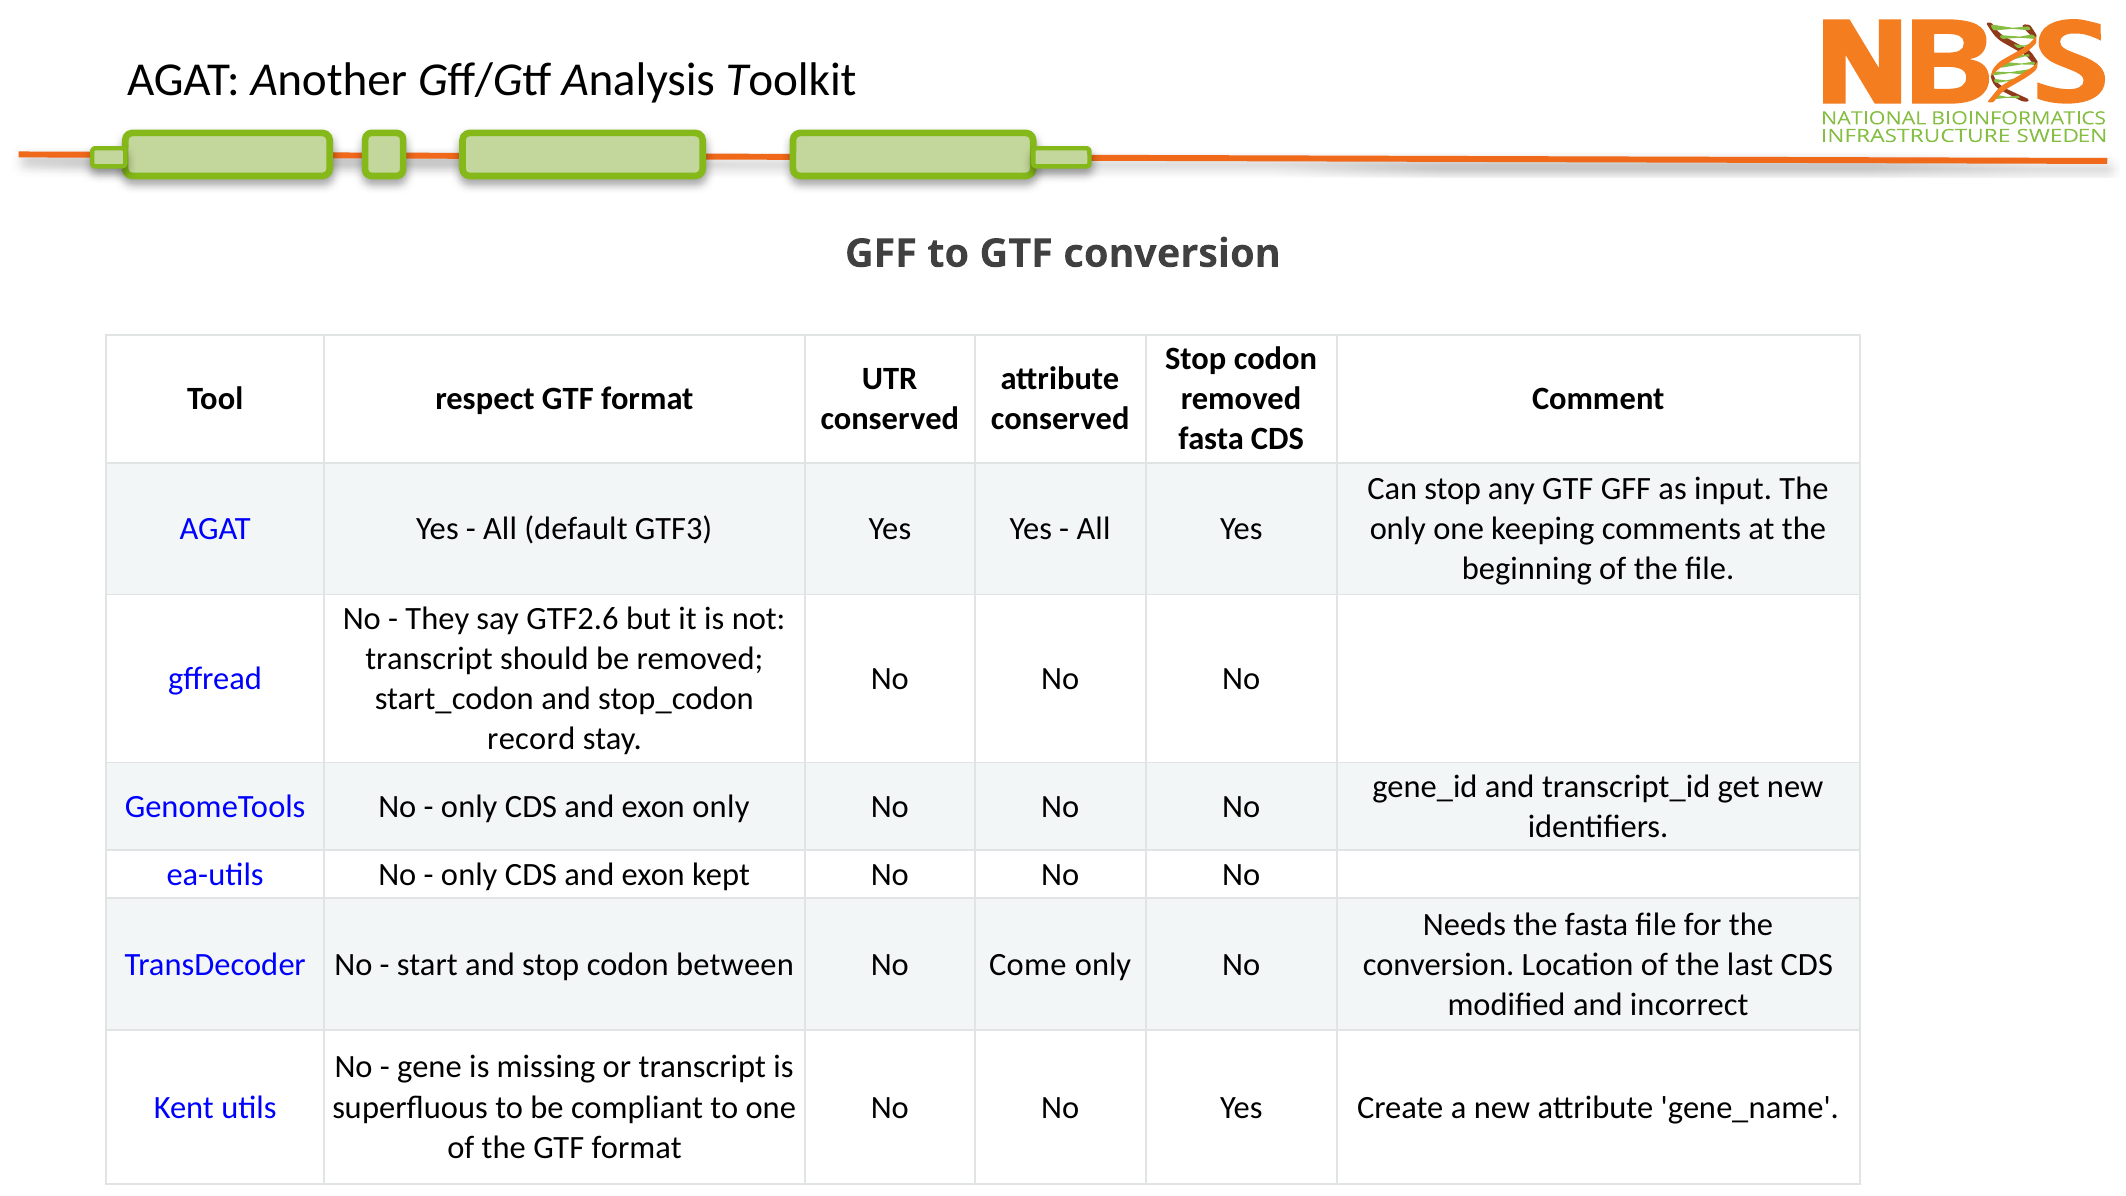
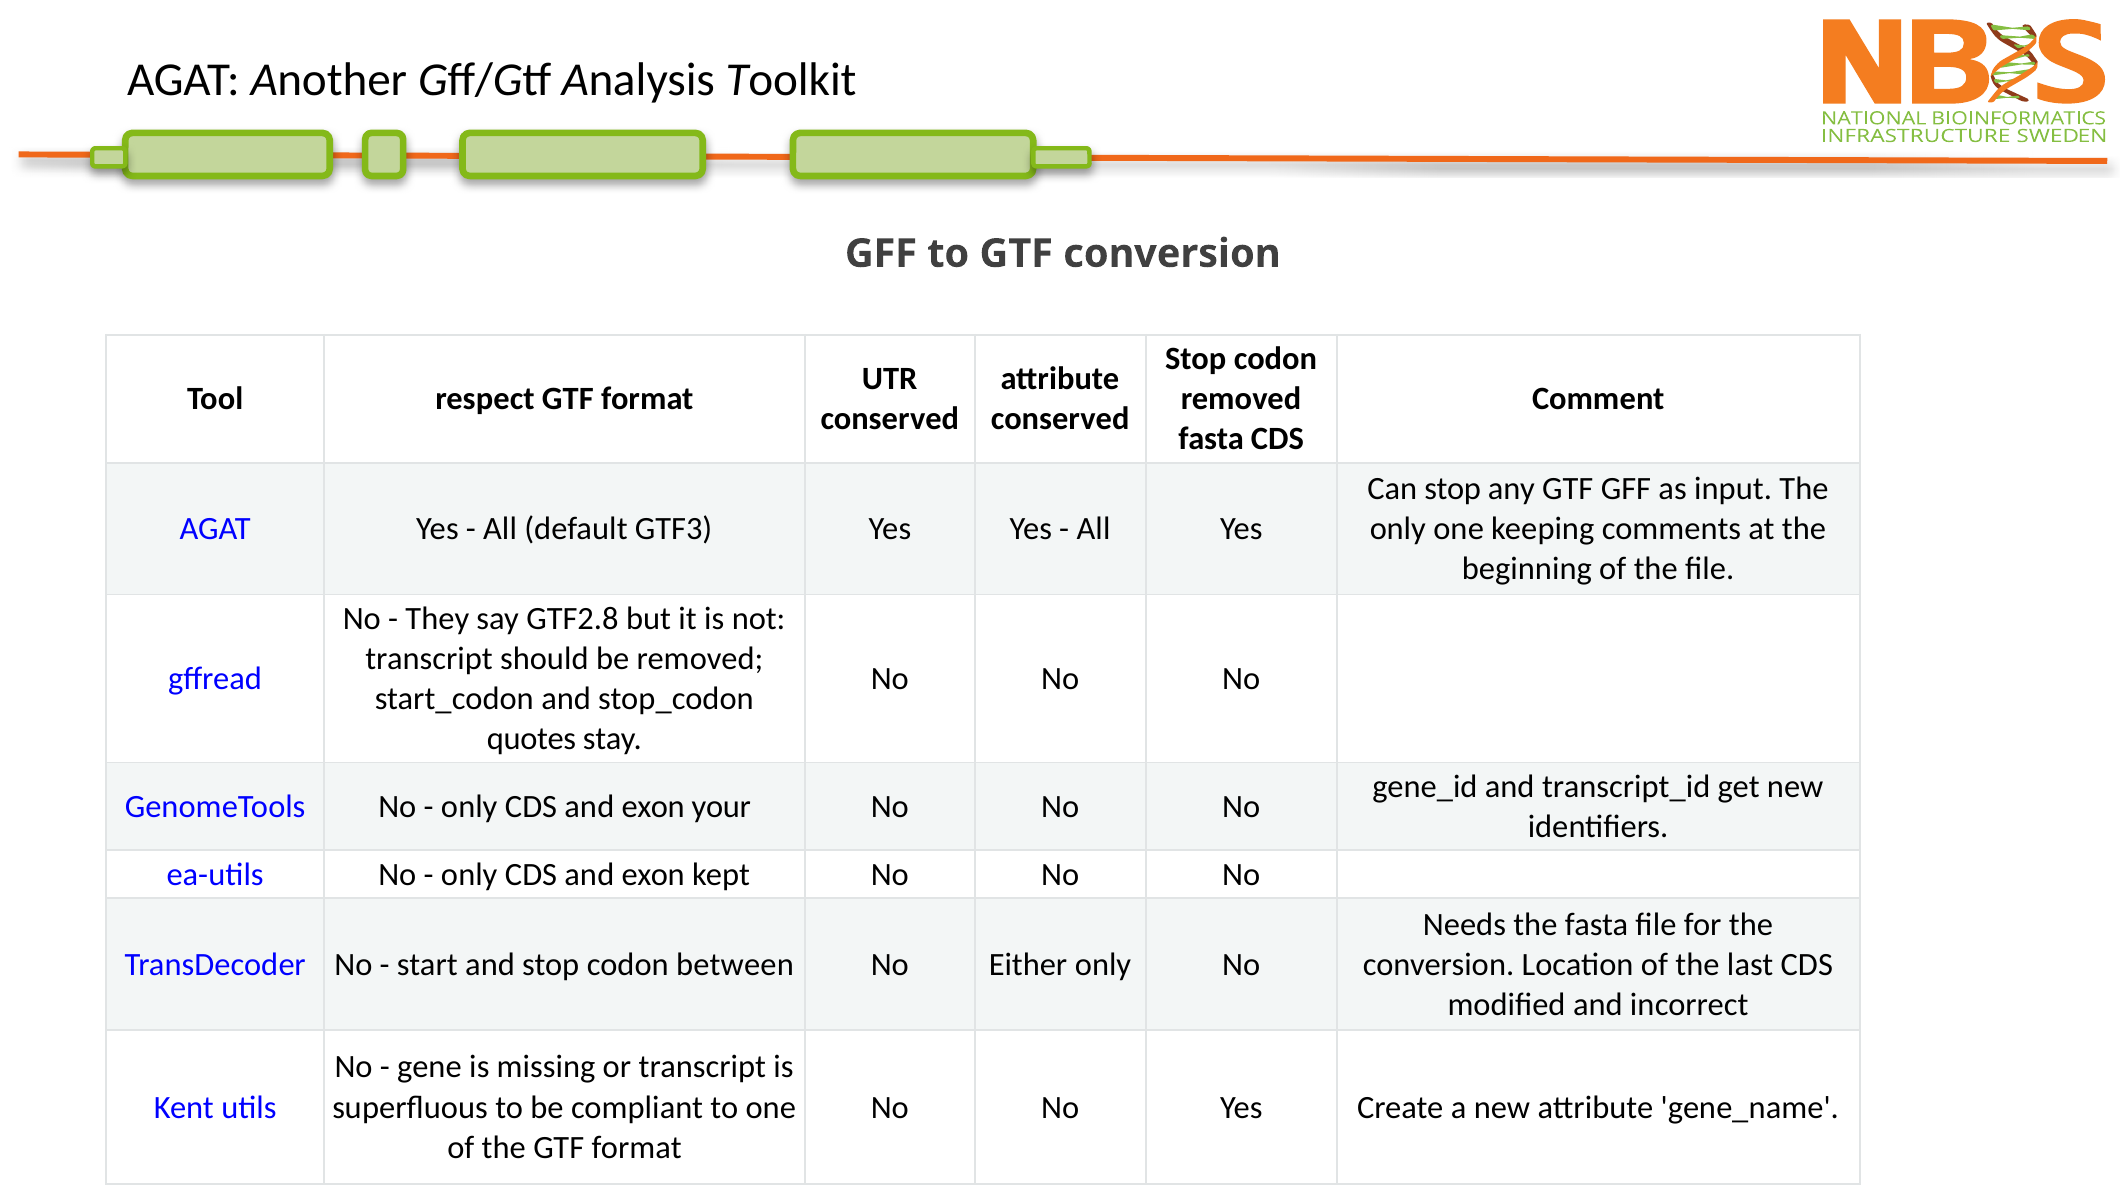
GTF2.6: GTF2.6 -> GTF2.8 (572, 619)
record: record -> quotes (532, 739)
exon only: only -> your (721, 807)
Come: Come -> Either (1028, 964)
